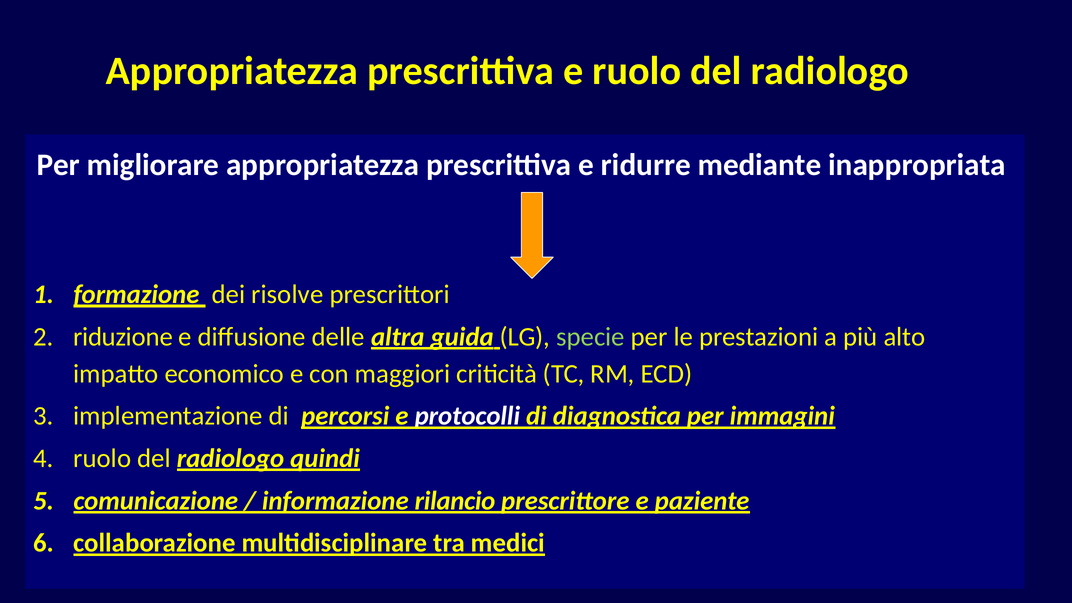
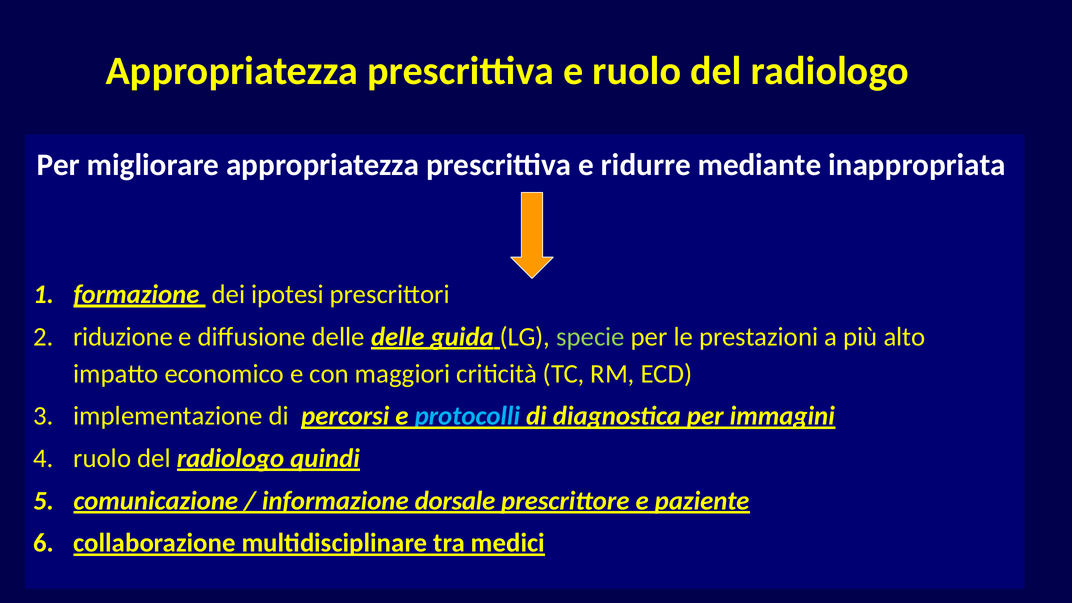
risolve: risolve -> ipotesi (287, 294)
delle altra: altra -> delle (398, 337)
protocolli colour: white -> light blue (467, 416)
rilancio: rilancio -> dorsale (455, 501)
